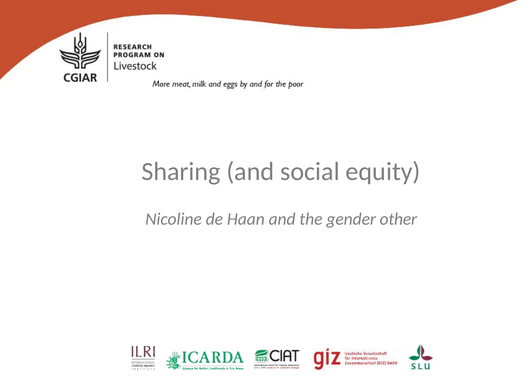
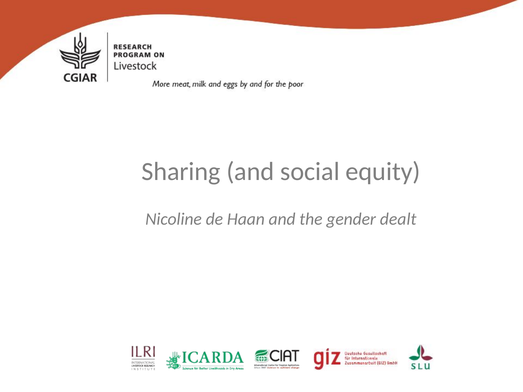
other: other -> dealt (398, 219)
